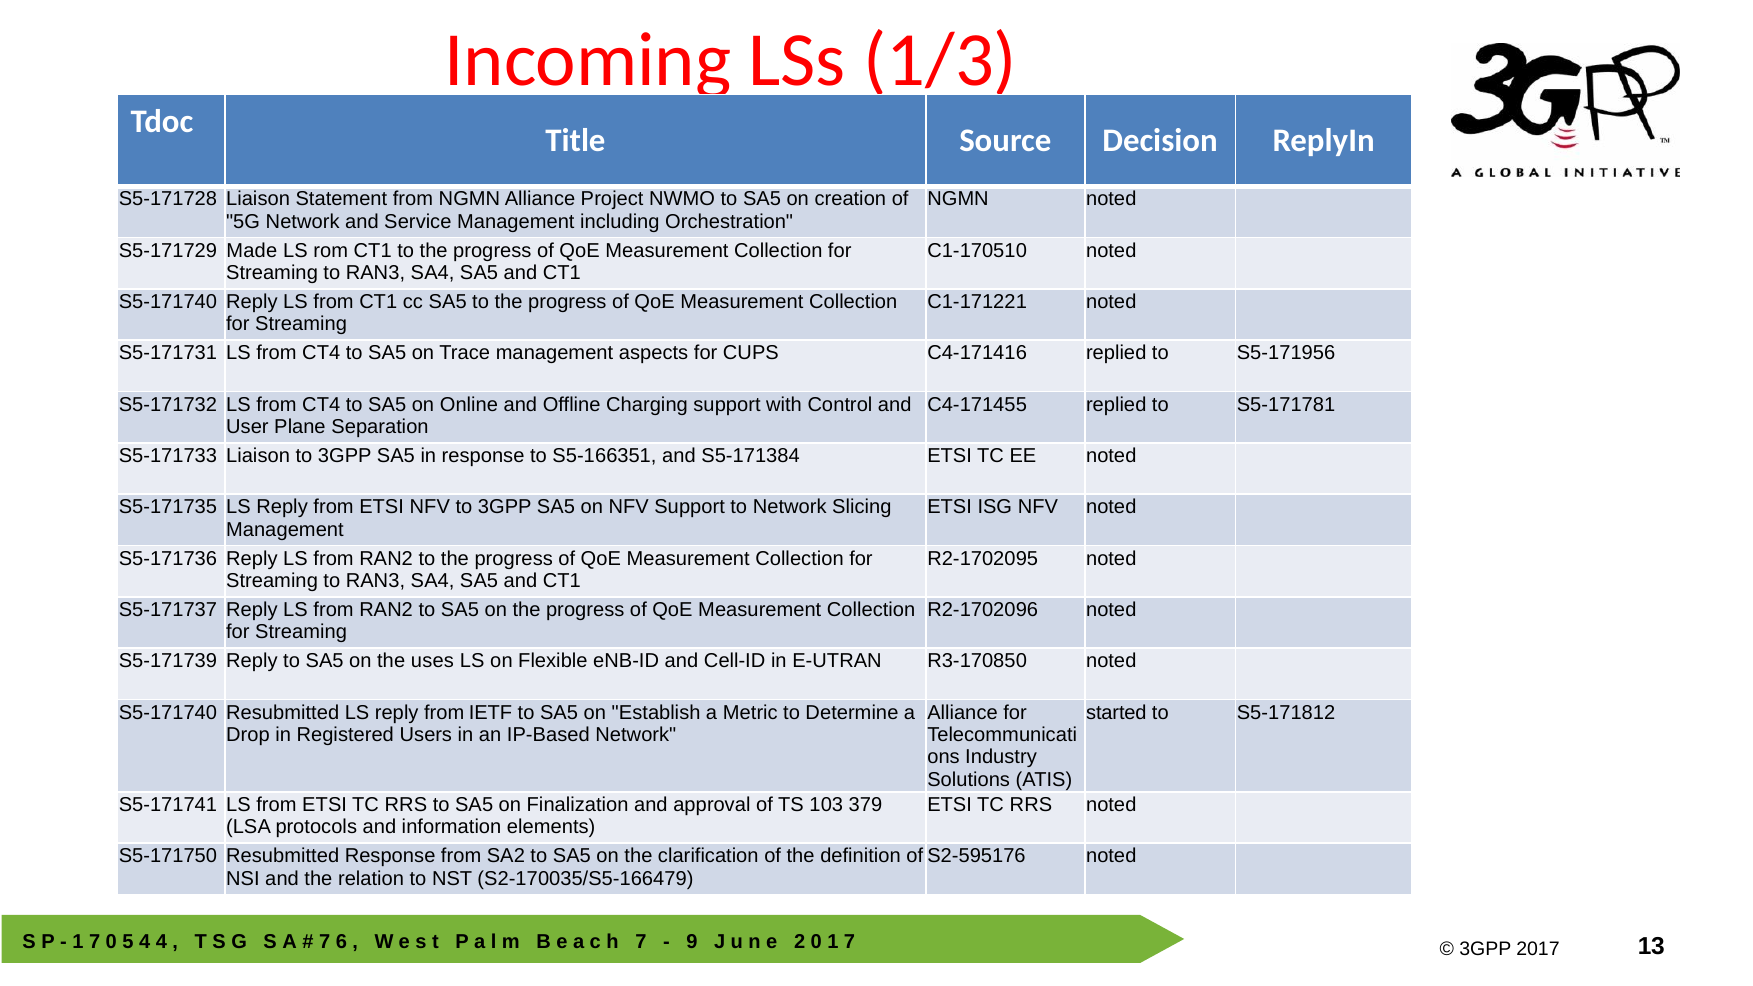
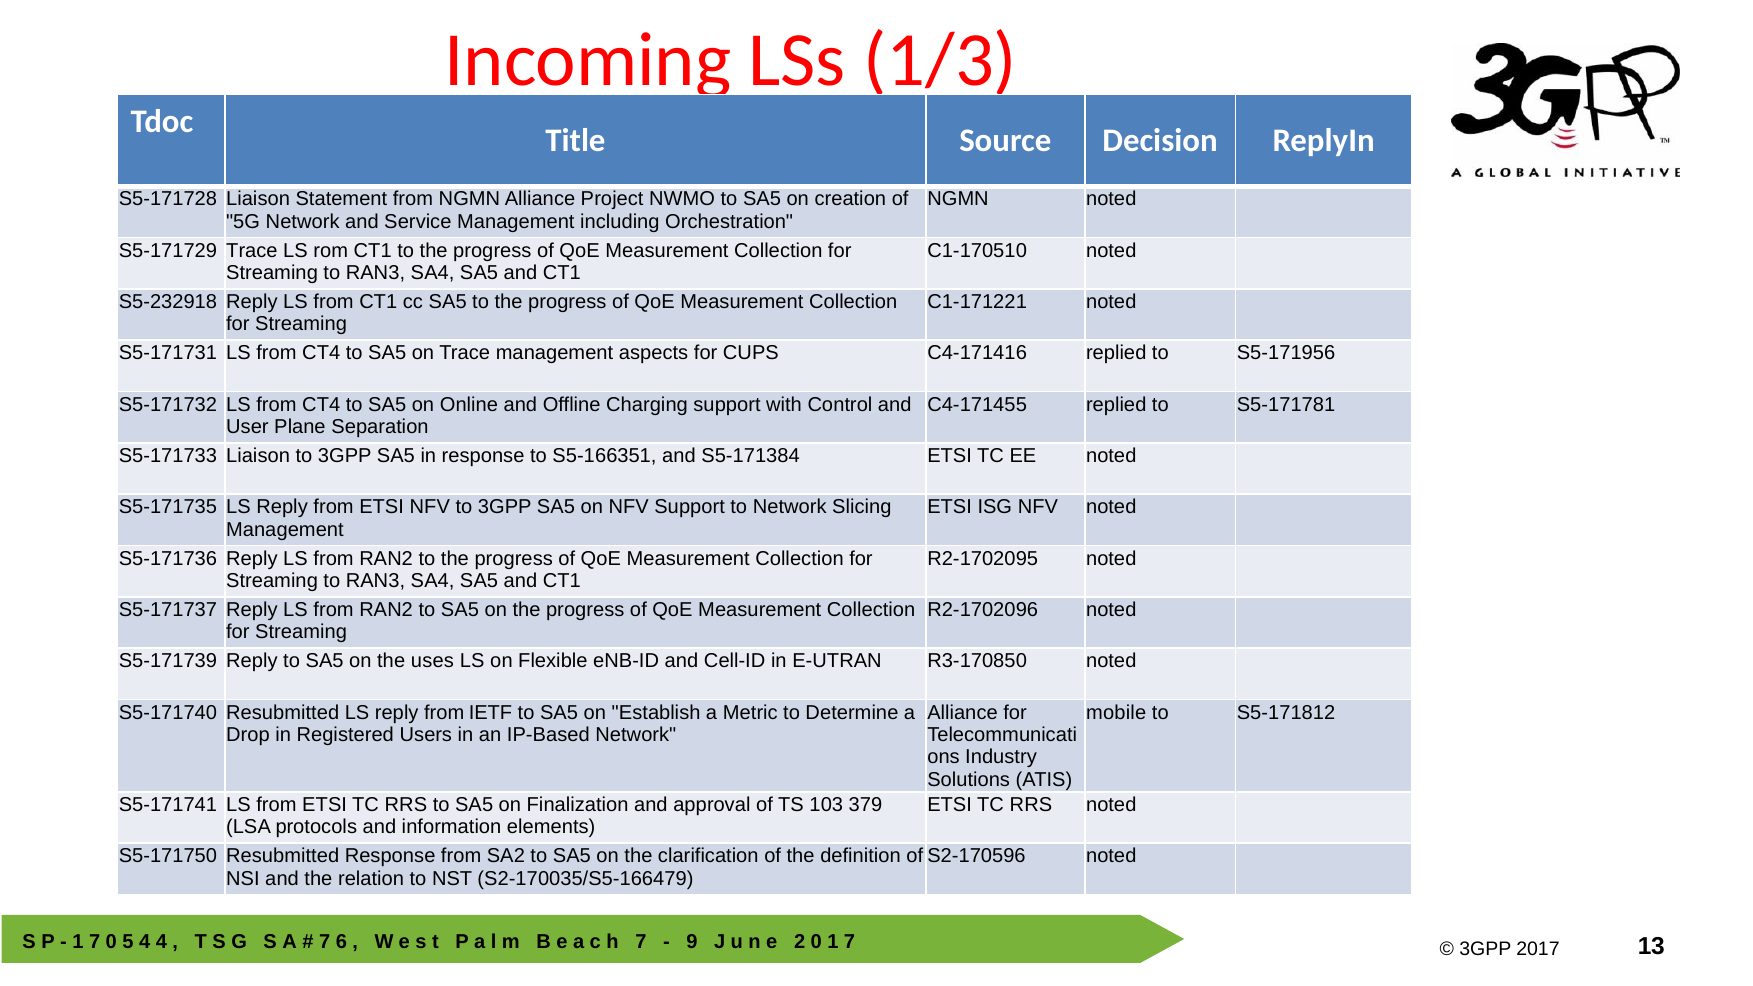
S5-171729 Made: Made -> Trace (252, 250)
S5-171740: S5-171740 -> S5-232918 (168, 302)
started: started -> mobile (1116, 713)
S2-595176: S2-595176 -> S2-170596 (976, 856)
